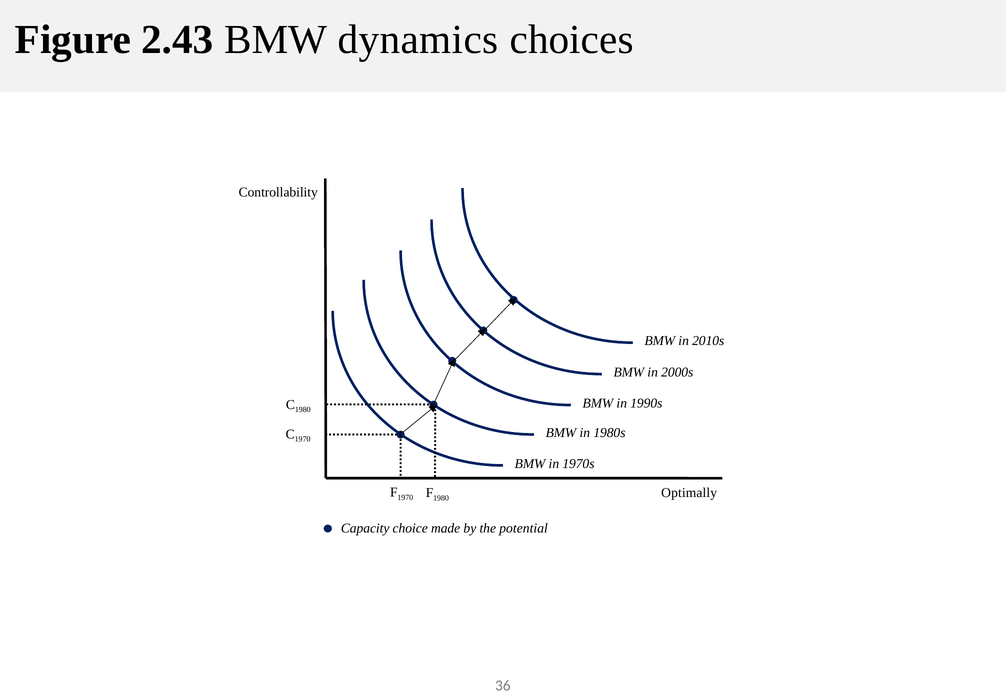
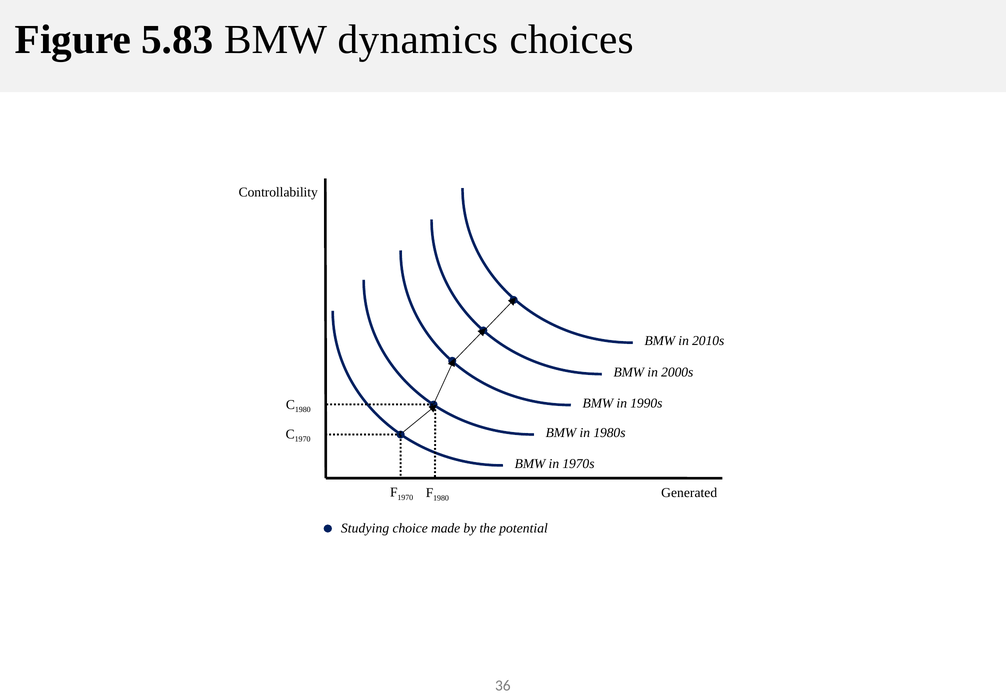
2.43: 2.43 -> 5.83 (177, 39)
Optimally: Optimally -> Generated (689, 493)
Capacity: Capacity -> Studying (365, 529)
